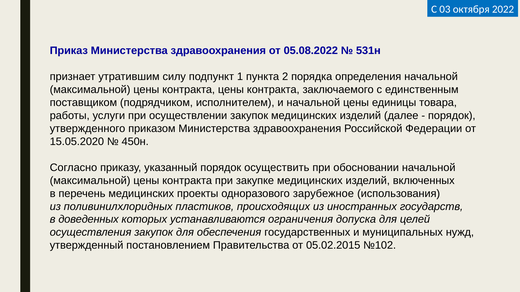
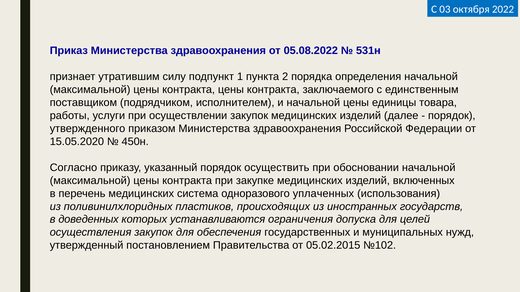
проекты: проекты -> система (198, 194)
зарубежное: зарубежное -> уплаченных (323, 194)
